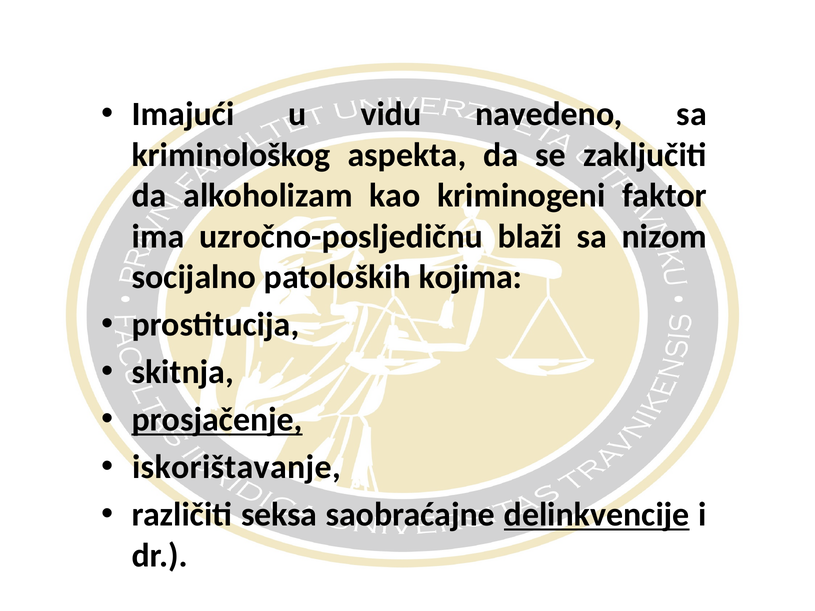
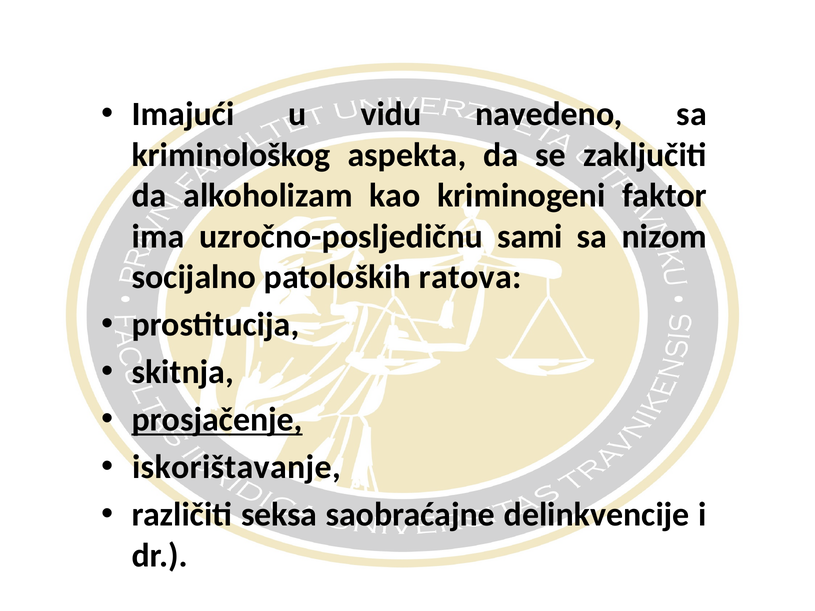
blaži: blaži -> sami (530, 236)
kojima: kojima -> ratova (470, 277)
delinkvencije underline: present -> none (597, 515)
